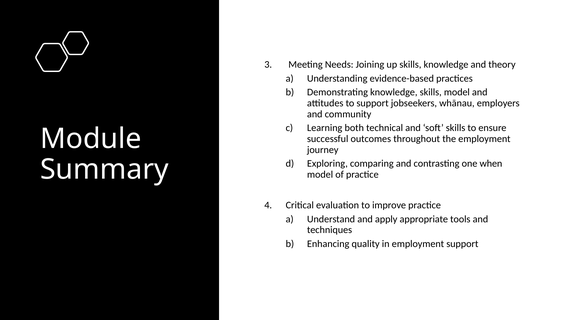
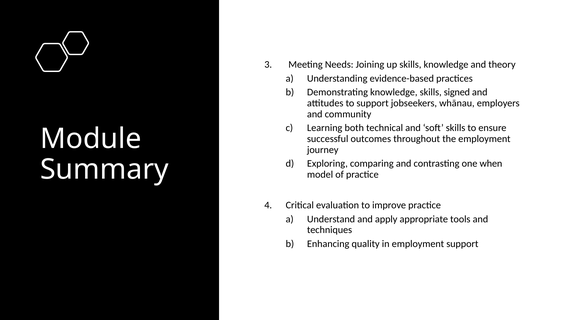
skills model: model -> signed (457, 92)
